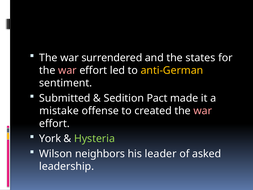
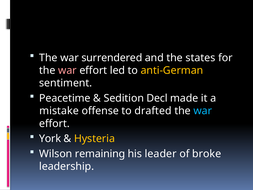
Submitted: Submitted -> Peacetime (65, 98)
Pact: Pact -> Decl (157, 98)
created: created -> drafted (153, 111)
war colour: pink -> light blue (203, 111)
Hysteria colour: light green -> yellow (94, 138)
neighbors: neighbors -> remaining (100, 154)
asked: asked -> broke (207, 154)
